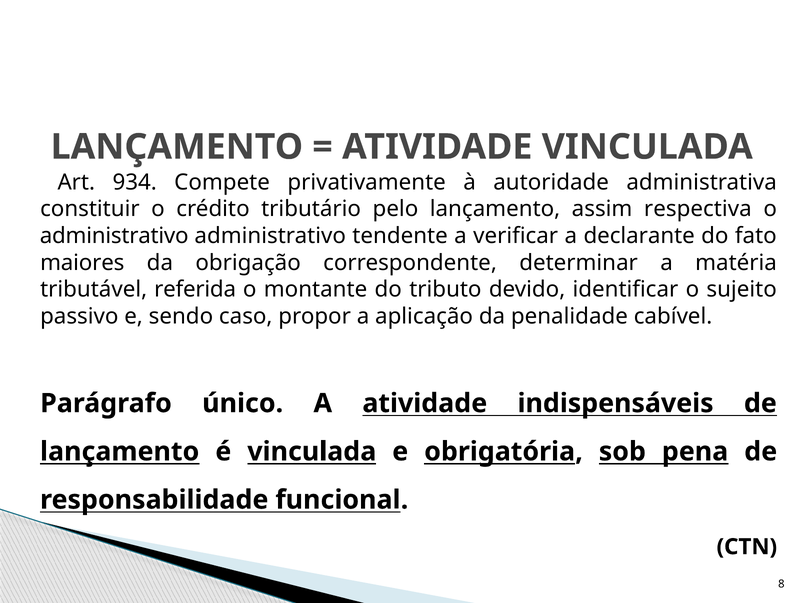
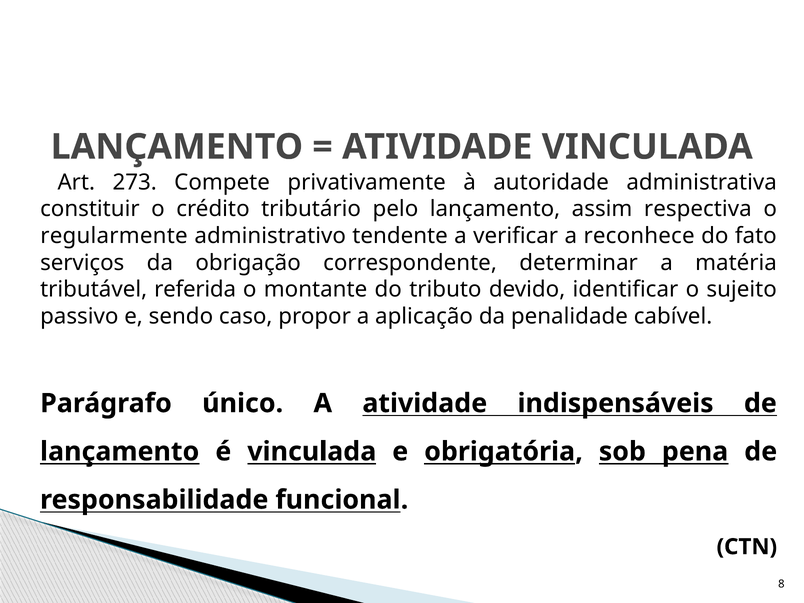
934: 934 -> 273 (135, 182)
administrativo: administrativo -> regularmente (114, 236)
declarante: declarante -> reconhece (639, 236)
maiores: maiores -> serviços (82, 263)
